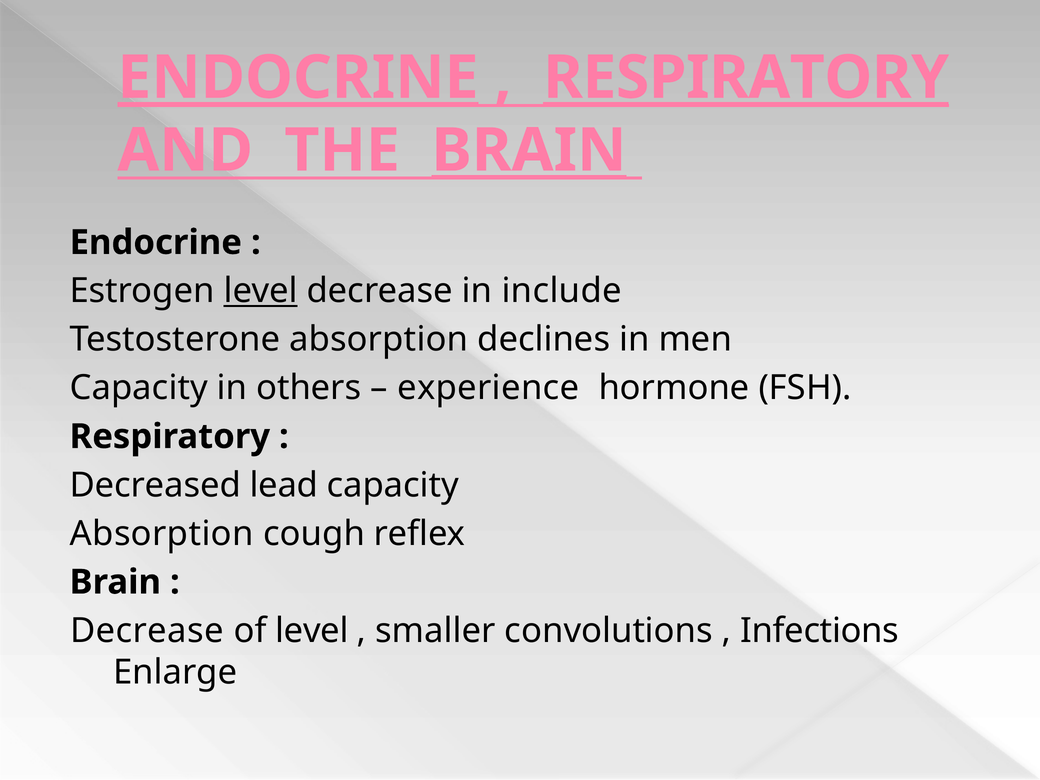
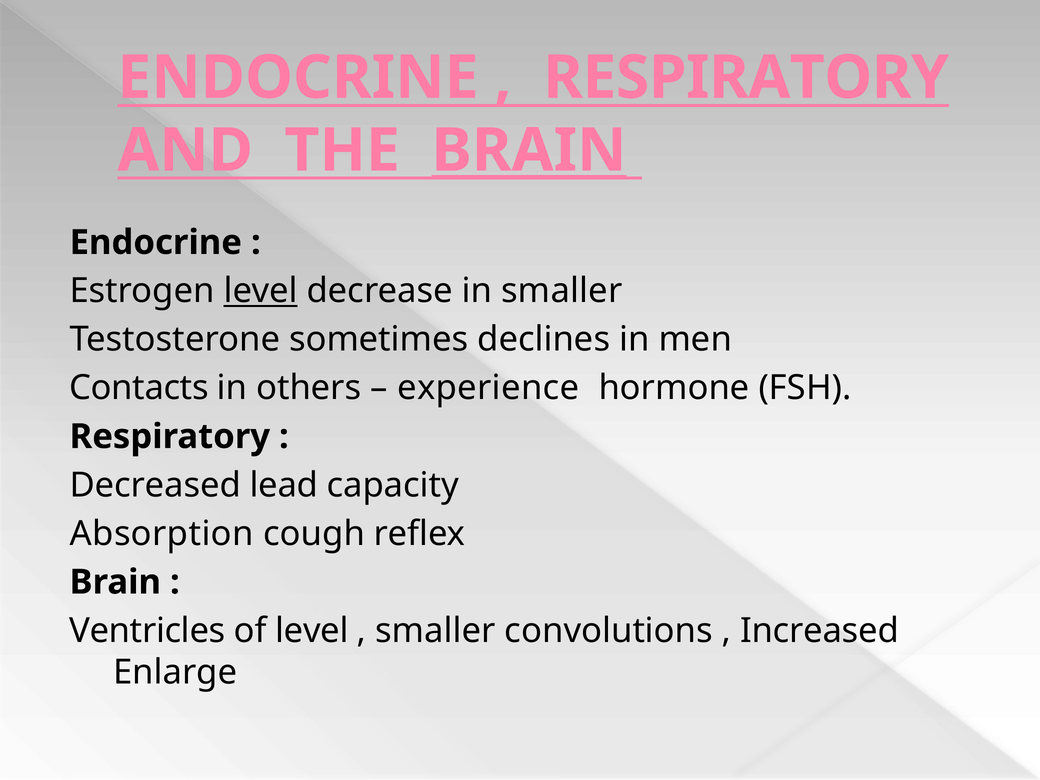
ENDOCRINE underline: present -> none (298, 78)
RESPIRATORY underline: present -> none (746, 78)
in include: include -> smaller (562, 291)
Testosterone absorption: absorption -> sometimes (379, 340)
Capacity: Capacity -> Contacts (139, 388)
Decrease: Decrease -> Ventricles (147, 631)
Infections: Infections -> Increased (820, 631)
